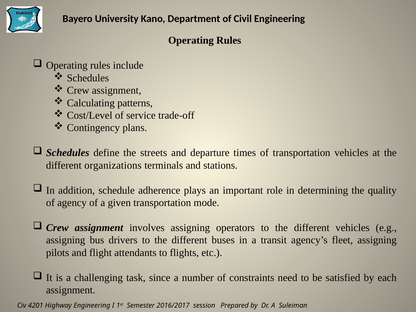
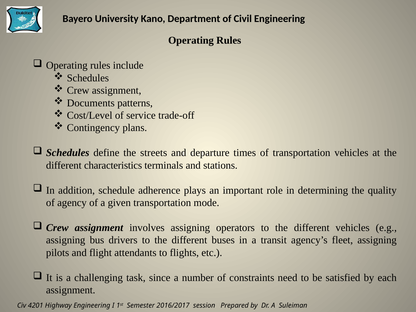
Calculating: Calculating -> Documents (91, 103)
organizations: organizations -> characteristics (113, 165)
